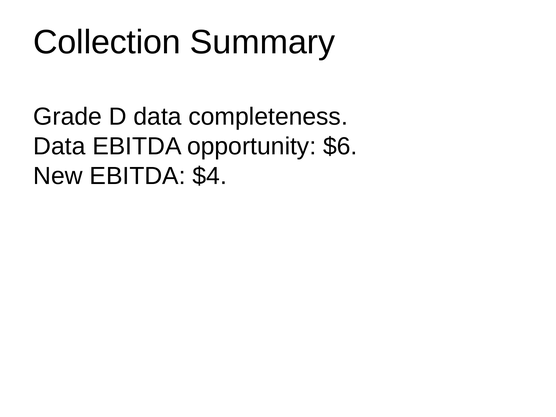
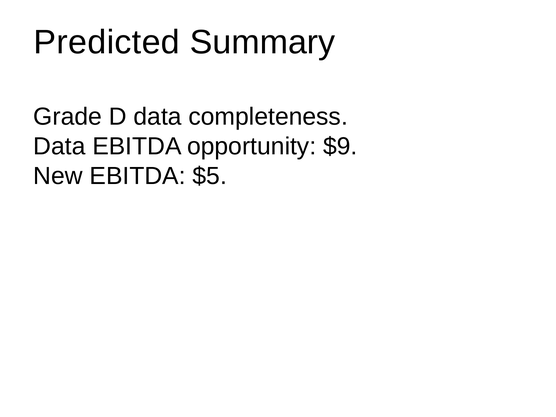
Collection: Collection -> Predicted (107, 42)
$6: $6 -> $9 (340, 146)
$4: $4 -> $5 (210, 176)
